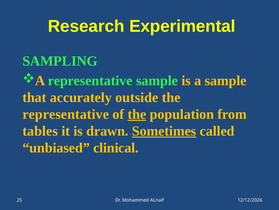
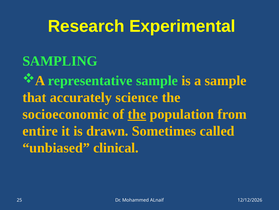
outside: outside -> science (137, 97)
representative: representative -> socioeconomic (66, 114)
tables: tables -> entire (40, 131)
Sometimes underline: present -> none (164, 131)
